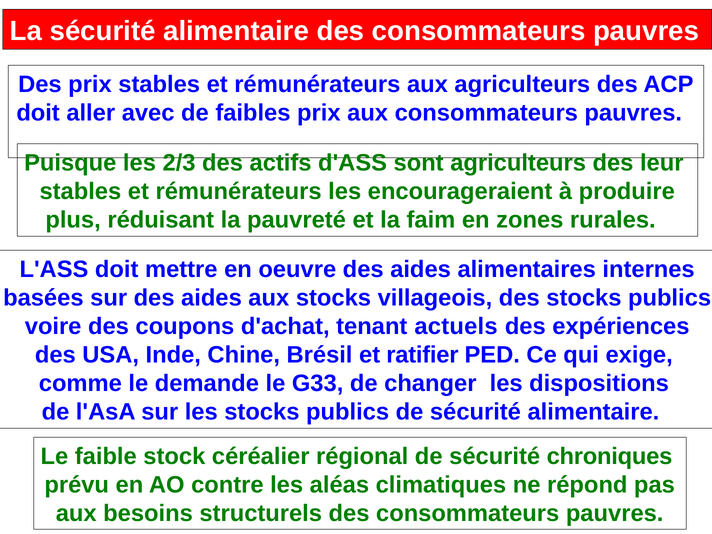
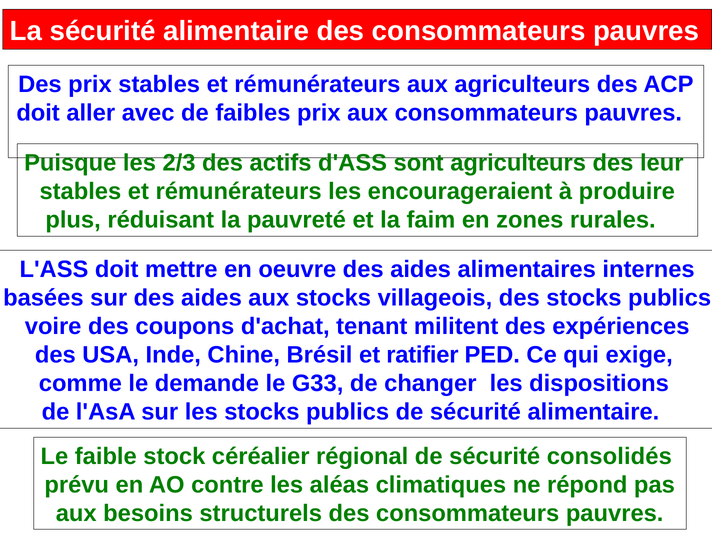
actuels: actuels -> militent (456, 327)
chroniques: chroniques -> consolidés (609, 456)
